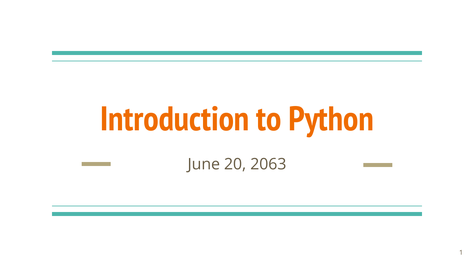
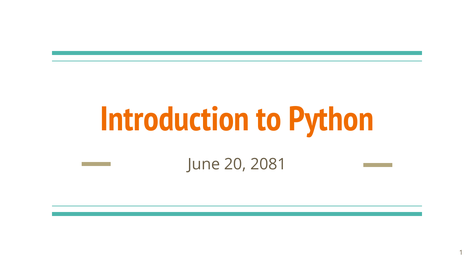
2063: 2063 -> 2081 (268, 164)
